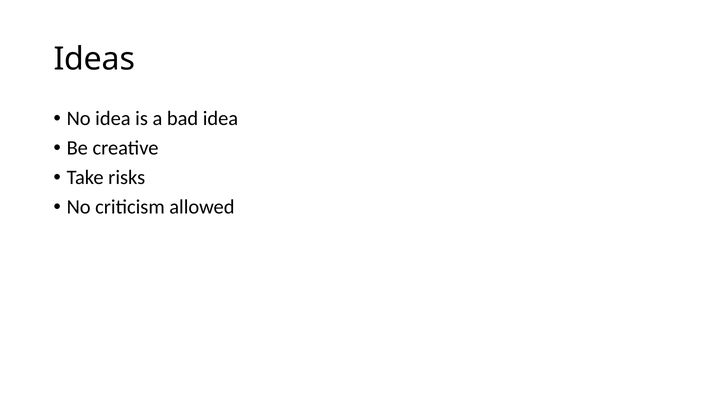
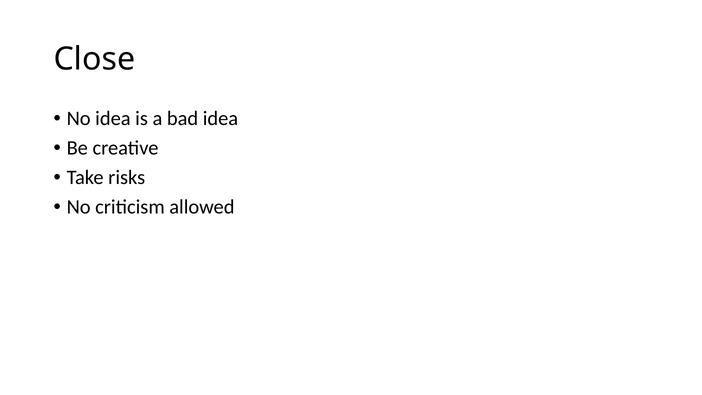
Ideas: Ideas -> Close (94, 59)
